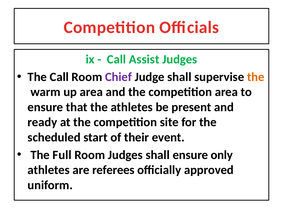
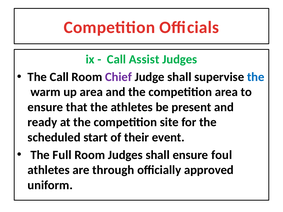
the colour: orange -> blue (256, 77)
only: only -> foul (222, 155)
referees: referees -> through (113, 170)
